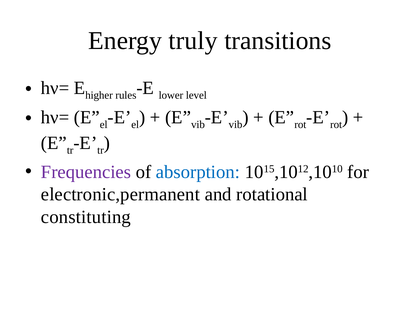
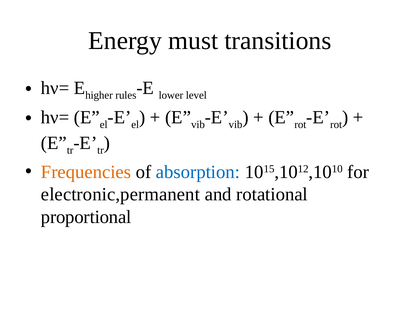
truly: truly -> must (193, 41)
Frequencies colour: purple -> orange (86, 172)
constituting: constituting -> proportional (86, 217)
